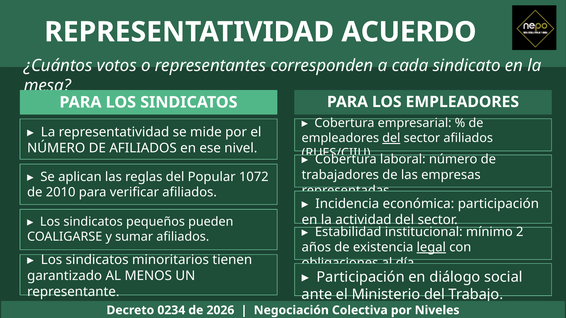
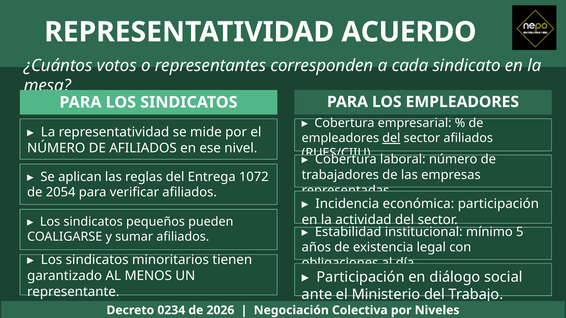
Popular: Popular -> Entrega (212, 177)
2010: 2010 -> 2054 (61, 193)
2: 2 -> 5 (520, 232)
legal underline: present -> none (431, 248)
